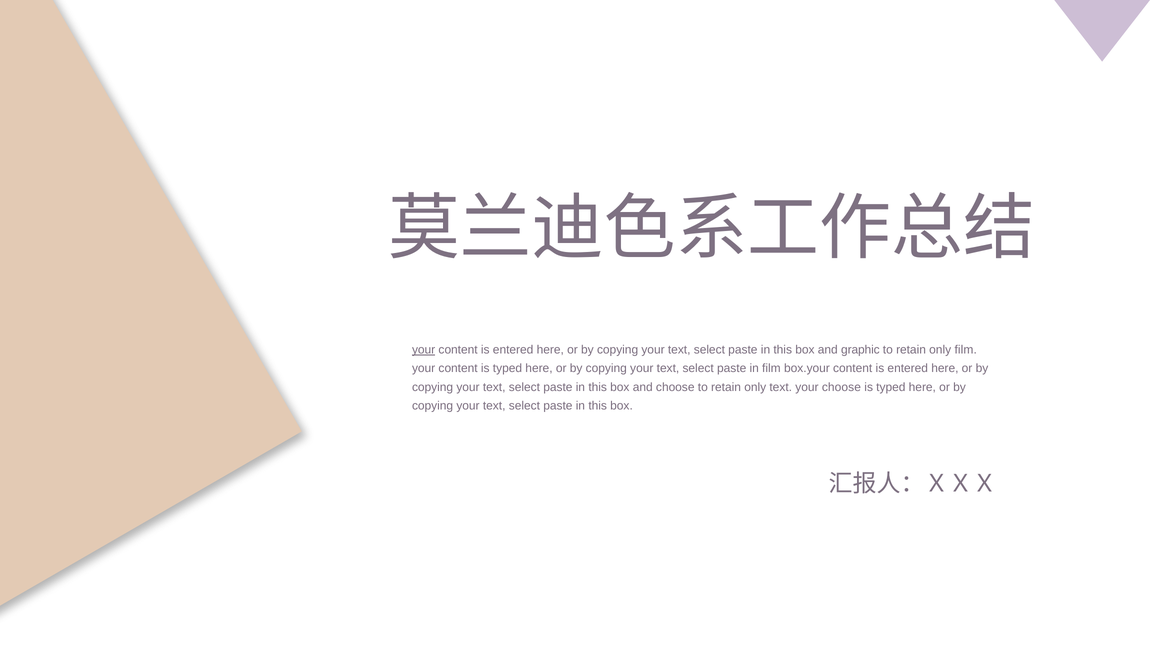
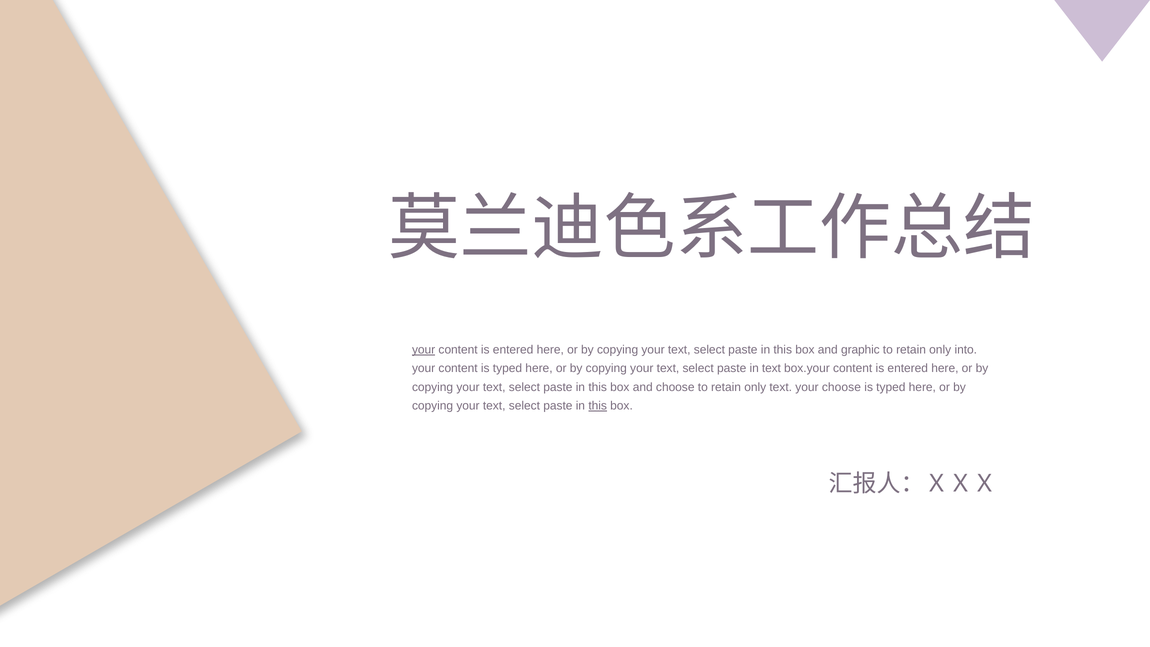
only film: film -> into (966, 350)
in film: film -> text (771, 368)
this underline: none -> present (598, 406)
